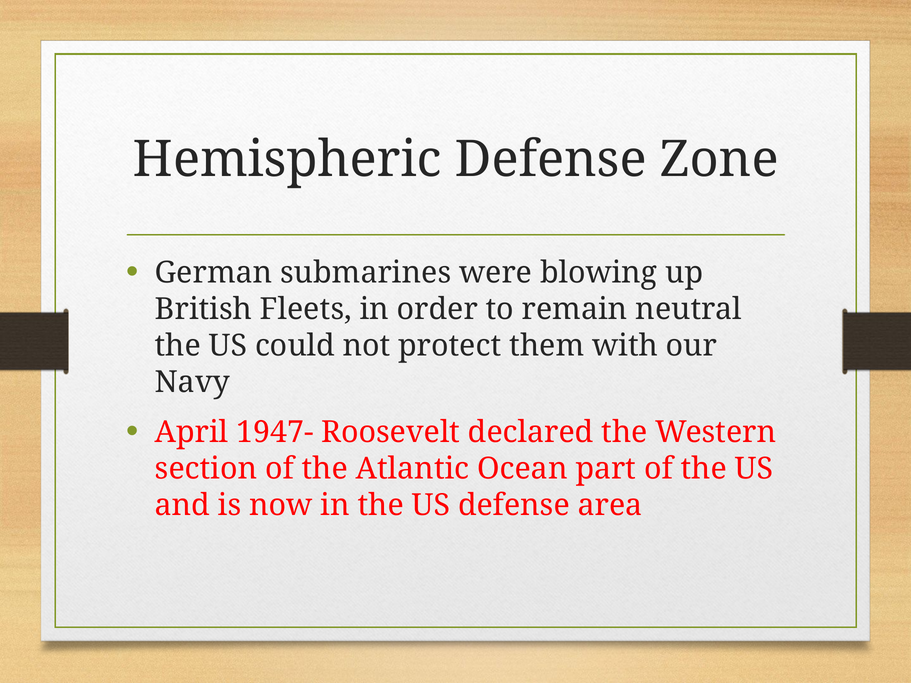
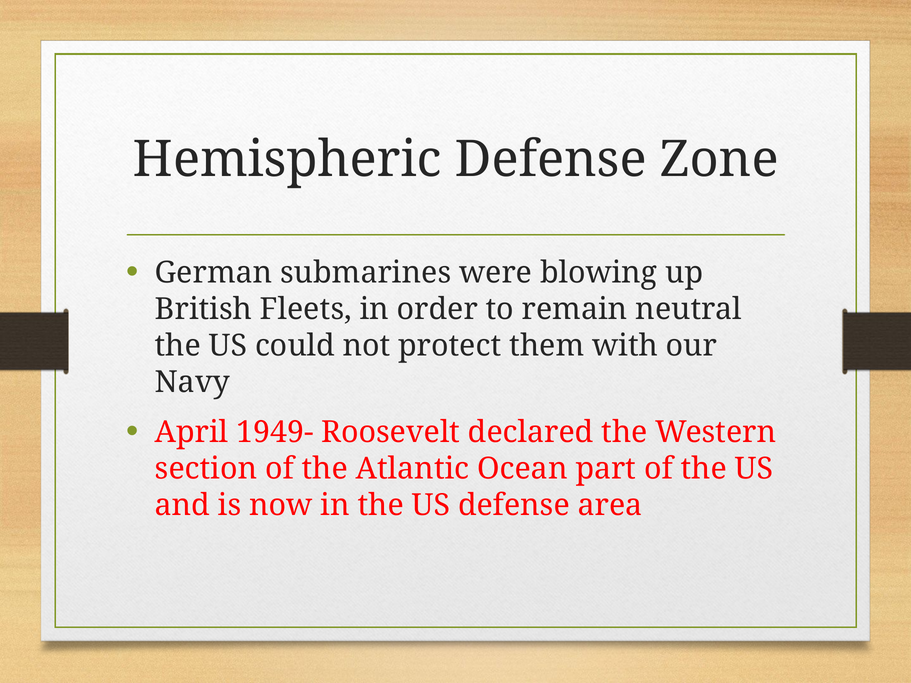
1947-: 1947- -> 1949- (275, 432)
